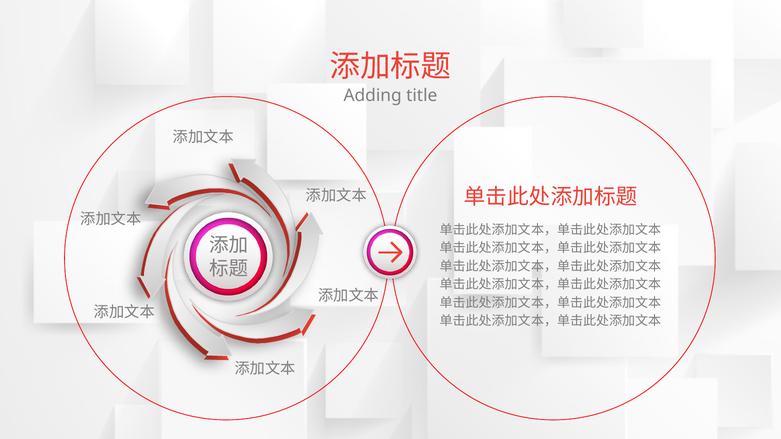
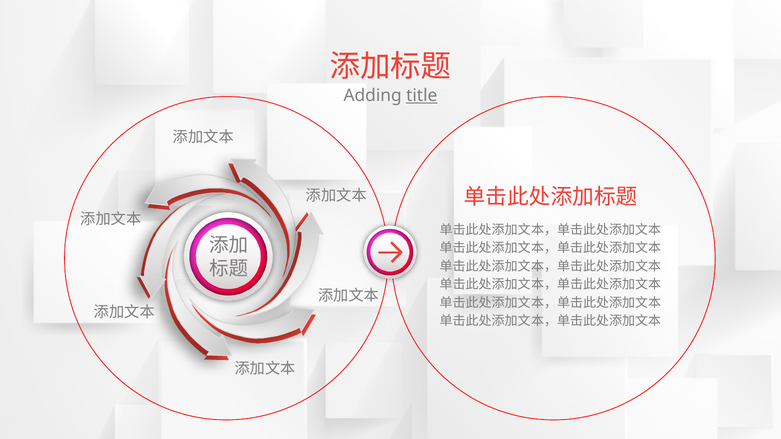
title underline: none -> present (422, 96)
